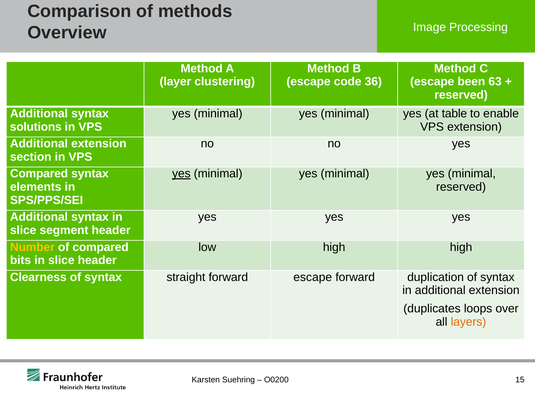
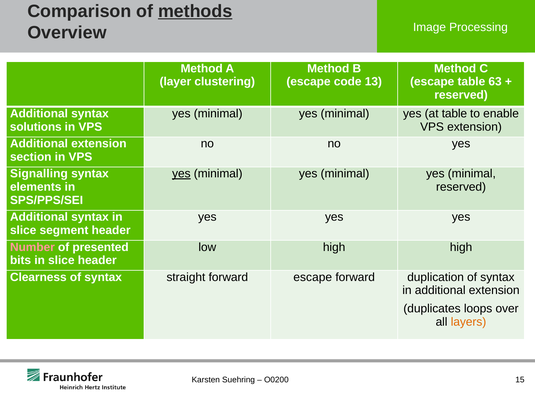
methods underline: none -> present (195, 11)
36: 36 -> 13 (373, 82)
escape been: been -> table (471, 82)
Compared: Compared -> Signalling (39, 174)
Number colour: yellow -> pink (32, 247)
of compared: compared -> presented (101, 247)
